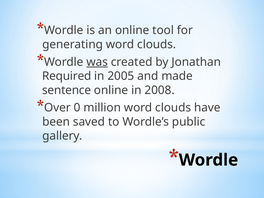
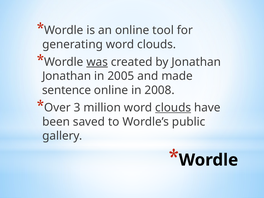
Required: Required -> Jonathan (67, 76)
0: 0 -> 3 (77, 108)
clouds underline: none -> present (173, 108)
